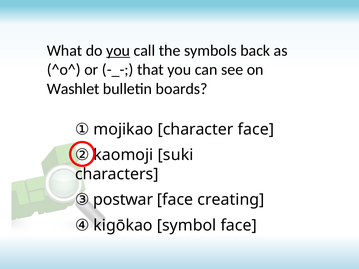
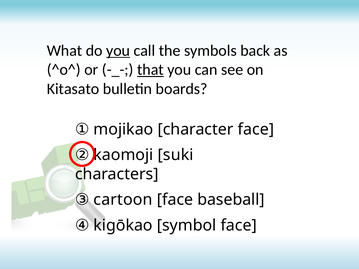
that underline: none -> present (150, 70)
Washlet: Washlet -> Kitasato (73, 89)
postwar: postwar -> cartoon (123, 200)
creating: creating -> baseball (231, 200)
